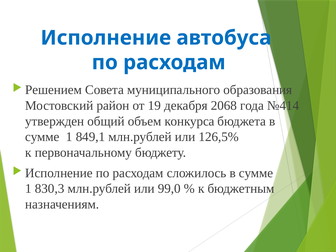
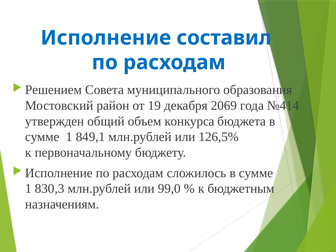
автобуса: автобуса -> составил (224, 38)
2068: 2068 -> 2069 (224, 106)
